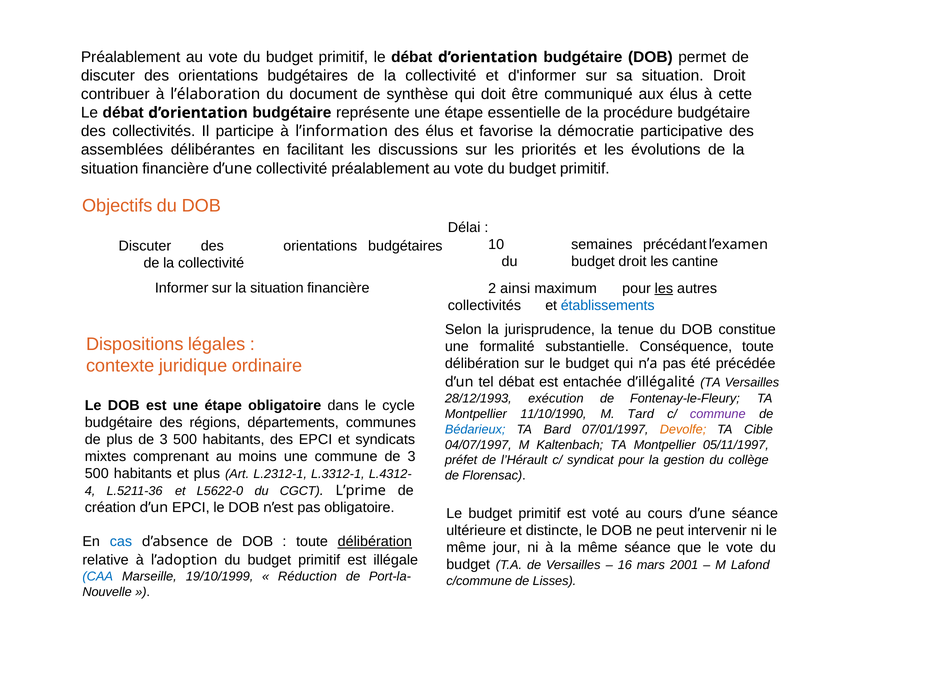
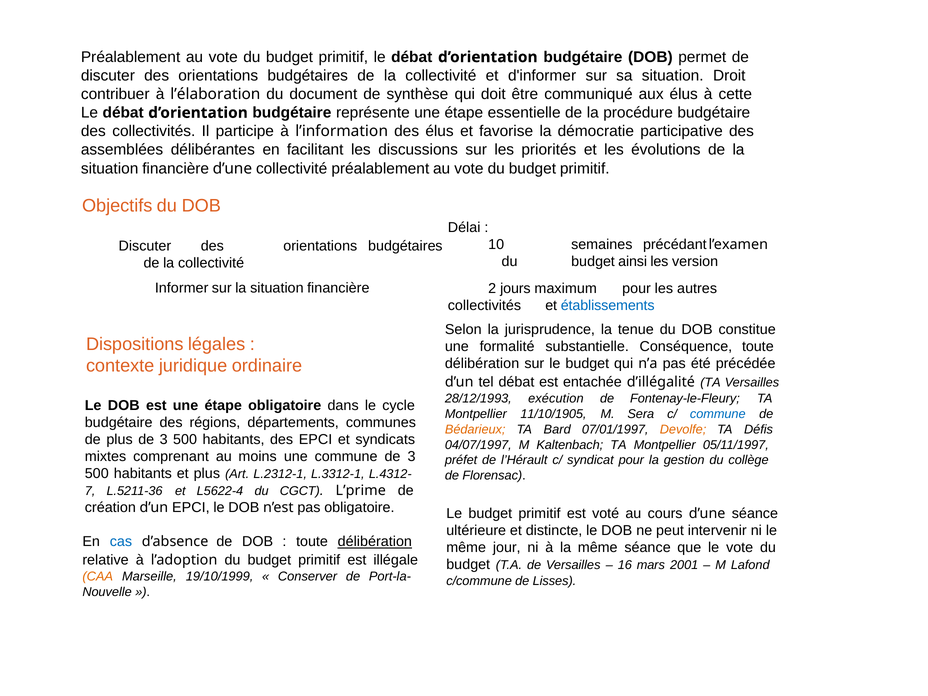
budget droit: droit -> ainsi (633, 261)
cantine: cantine -> version (695, 261)
ainsi: ainsi -> jours (515, 288)
les underline: present -> none (664, 288)
11/10/1990: 11/10/1990 -> 11/10/1905 (553, 414)
Tard: Tard -> Sera (641, 414)
commune colour: purple -> blue (718, 414)
Bédarieux colour: blue -> orange (475, 429)
Cible: Cible -> Défis (759, 429)
4: 4 -> 7 (90, 491)
L5622-0: L5622-0 -> L5622-4 (220, 491)
CAA colour: blue -> orange (98, 576)
Réduction: Réduction -> Conserver (308, 576)
